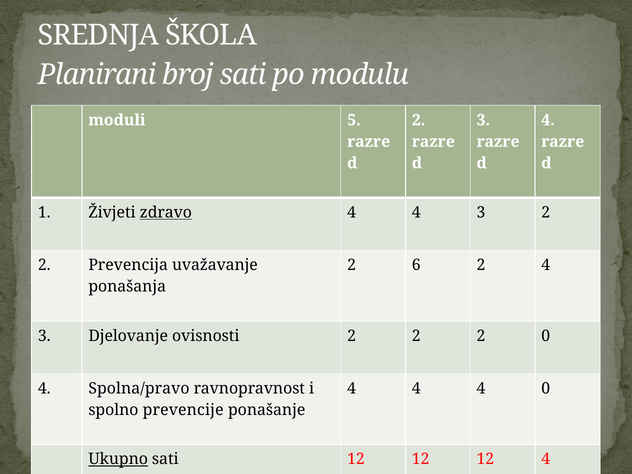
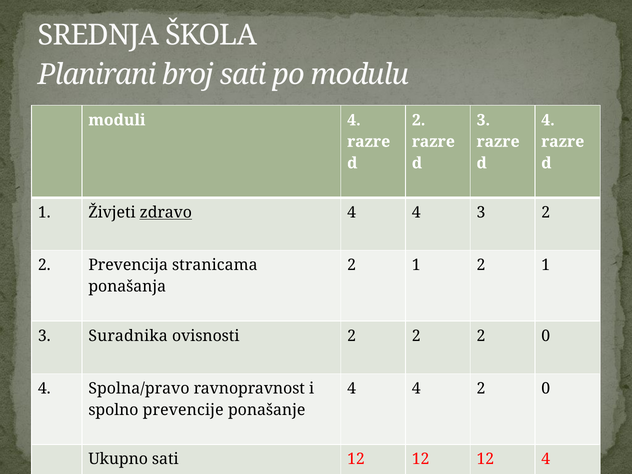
moduli 5: 5 -> 4 (354, 120)
uvažavanje: uvažavanje -> stranicama (215, 265)
6: 6 -> 1 (416, 265)
4: 4 -> 1 (546, 265)
Djelovanje: Djelovanje -> Suradnika (128, 336)
4 4 4: 4 -> 2 (481, 388)
Ukupno underline: present -> none (118, 459)
